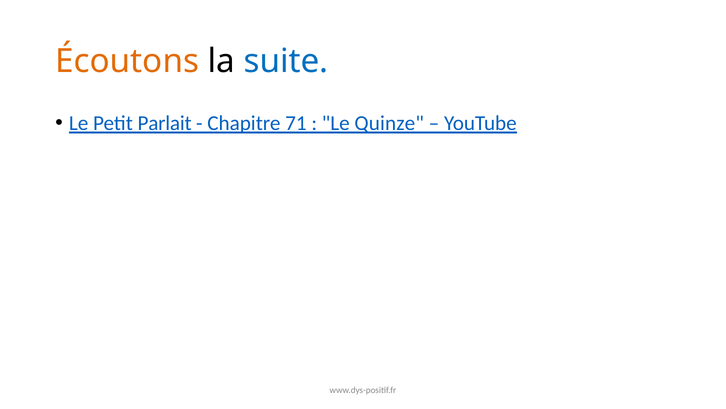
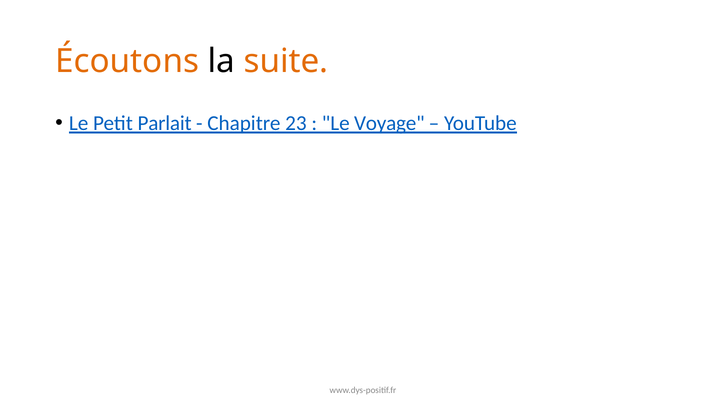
suite colour: blue -> orange (286, 61)
71: 71 -> 23 (296, 123)
Quinze: Quinze -> Voyage (389, 123)
